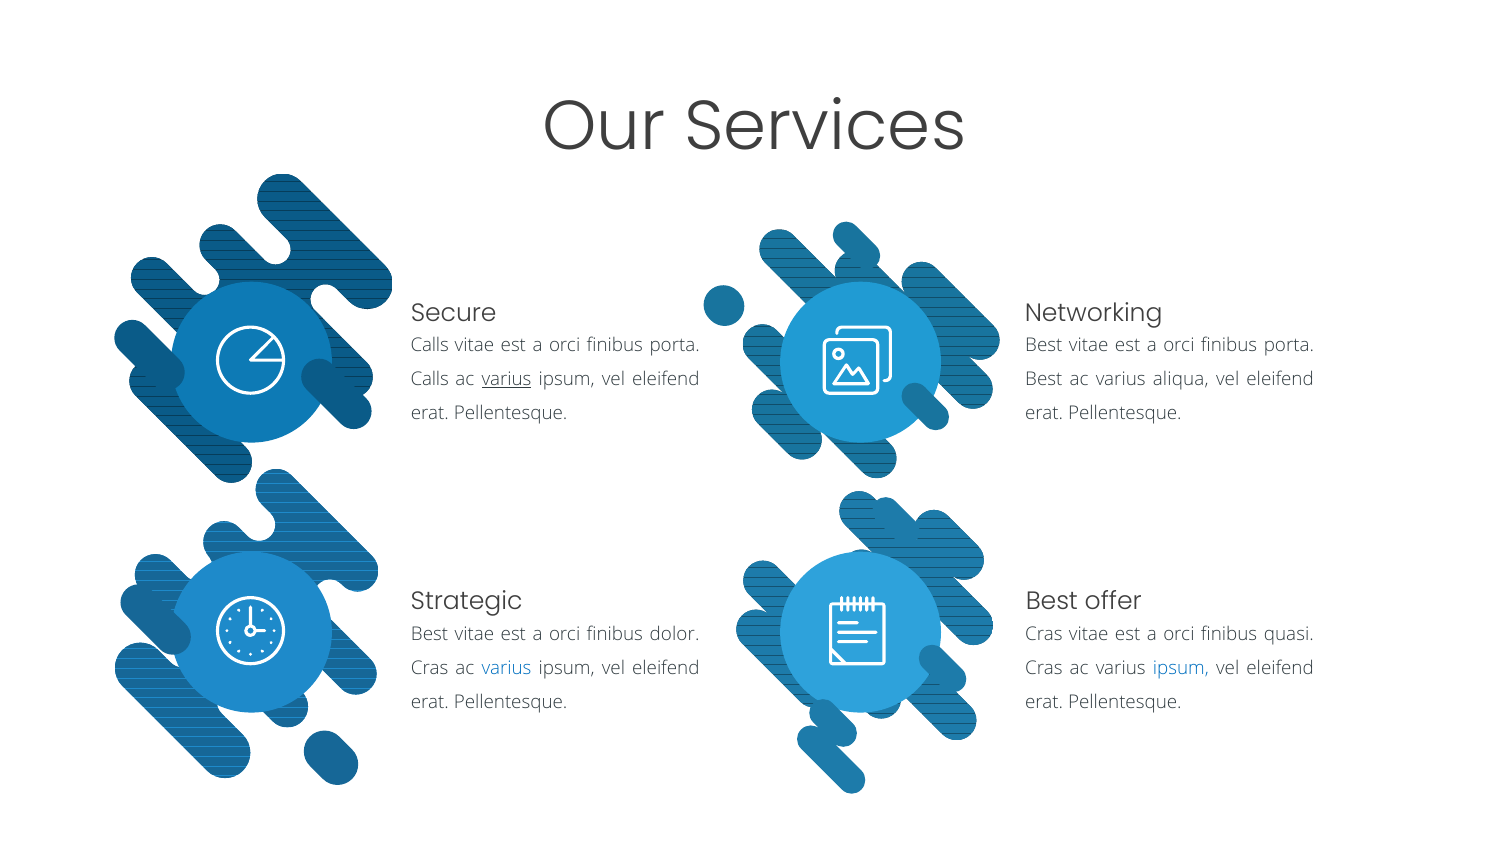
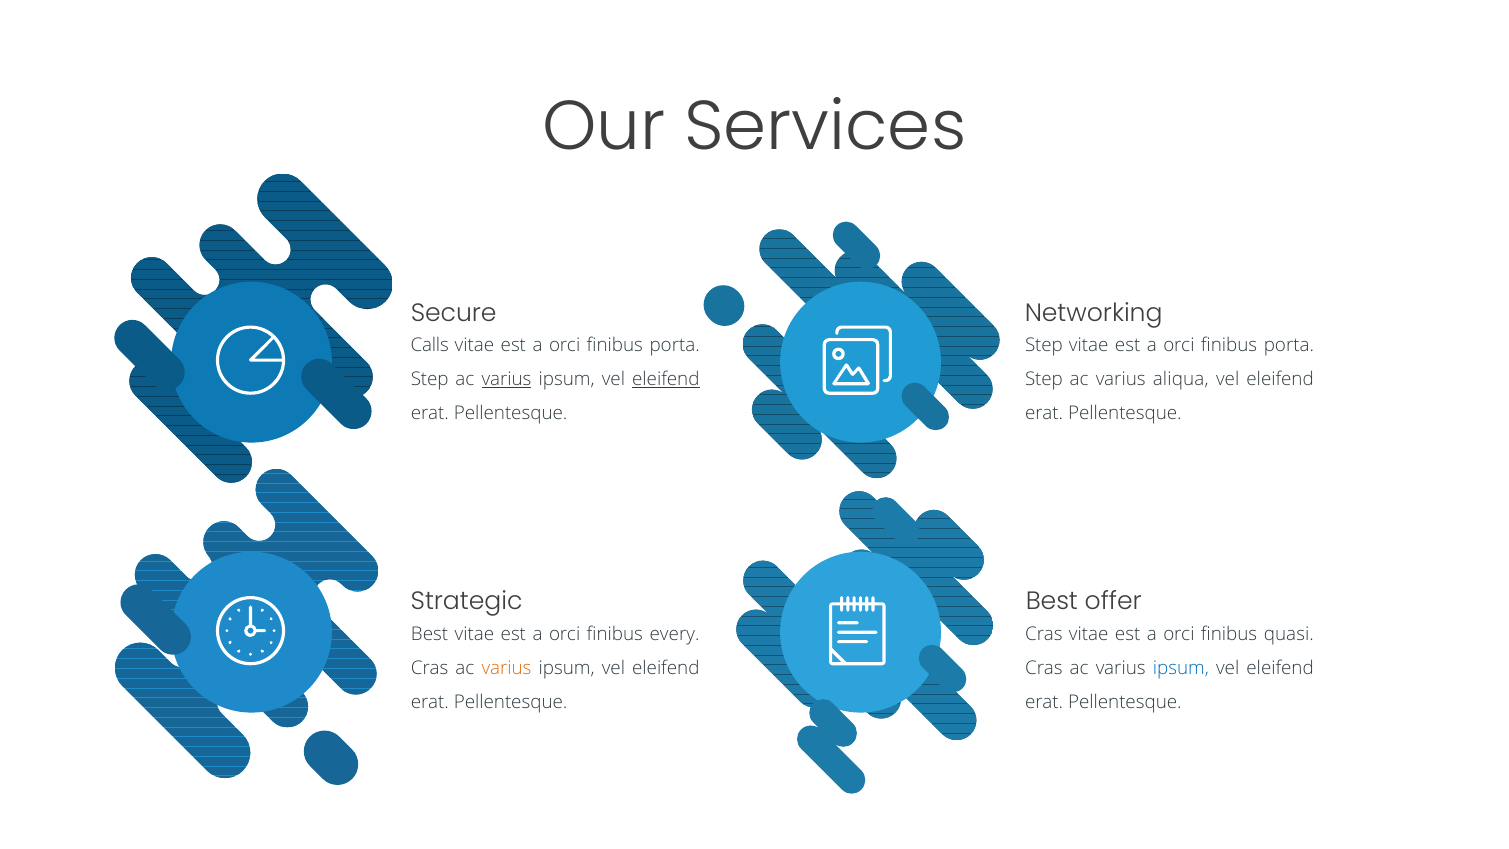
Best: Best -> Step (1044, 345)
Calls: Calls -> Step (430, 379)
eleifend underline: none -> present (666, 379)
Best: Best -> Step (1044, 379)
dolor: dolor -> every (675, 634)
varius colour: blue -> orange (507, 668)
